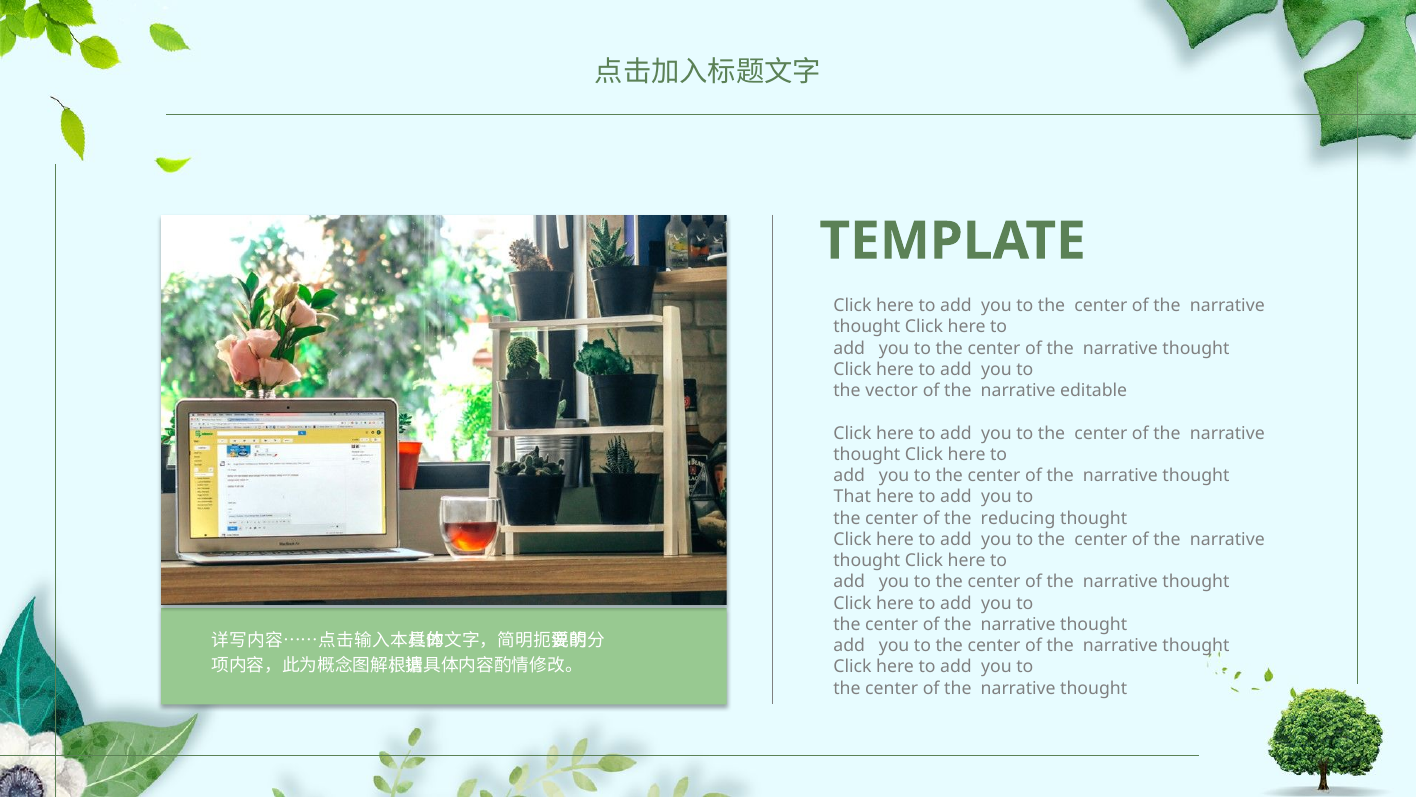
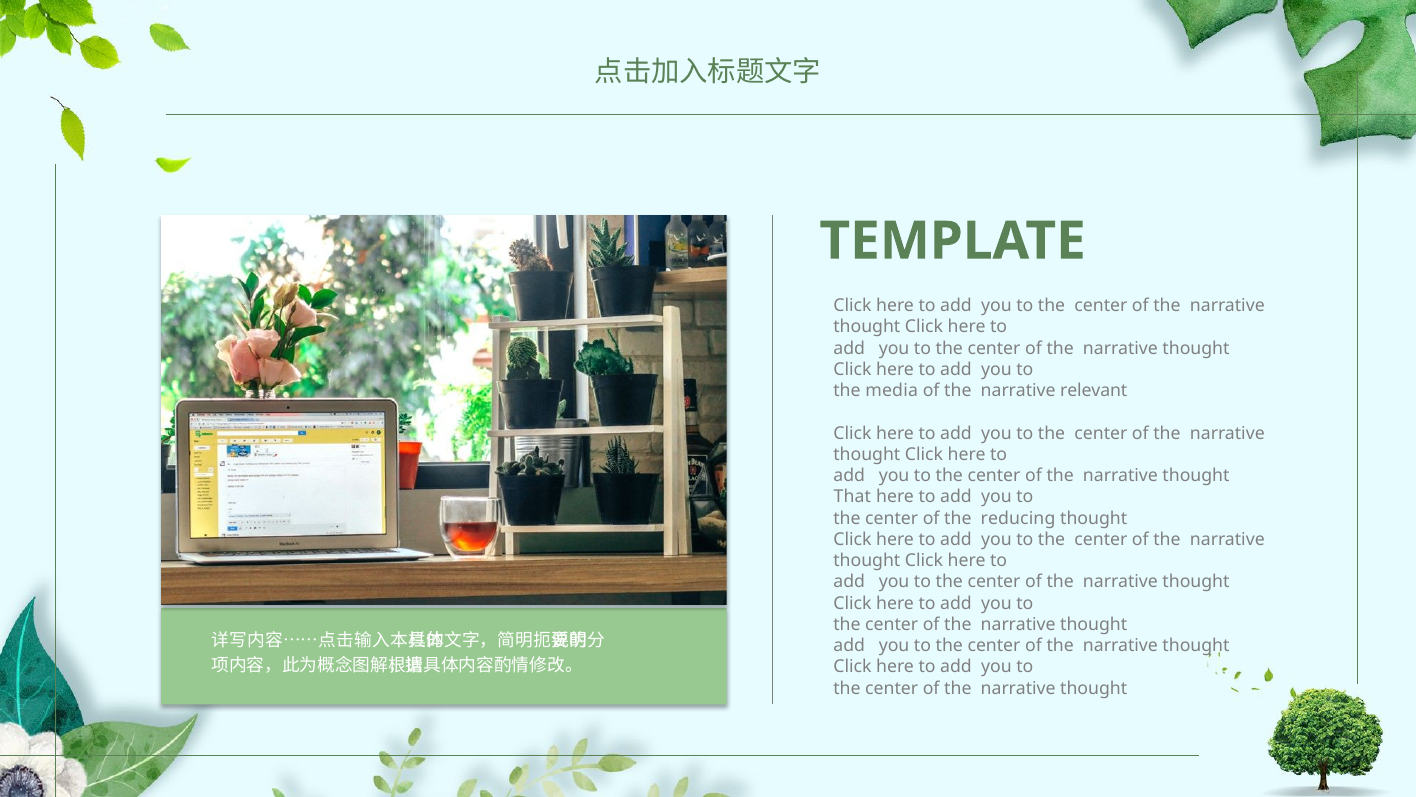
vector: vector -> media (892, 391)
editable: editable -> relevant (1094, 391)
